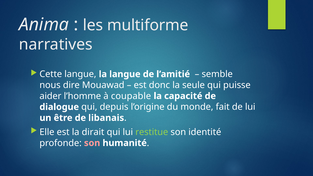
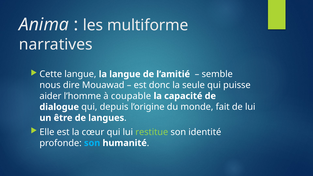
libanais: libanais -> langues (106, 118)
dirait: dirait -> cœur (93, 132)
son colour: pink -> light blue (92, 143)
